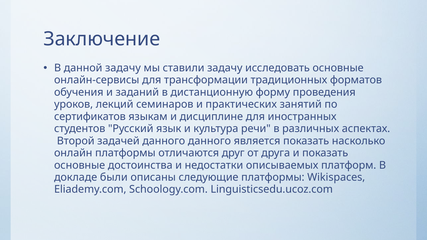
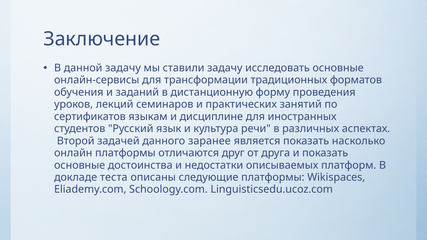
данного данного: данного -> заранее (209, 141)
были: были -> теста (114, 177)
